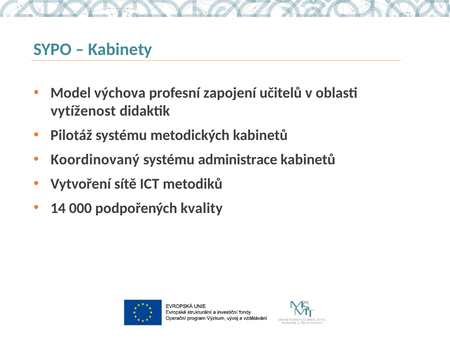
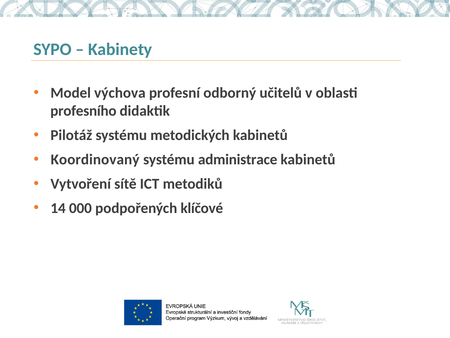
zapojení: zapojení -> odborný (230, 93)
vytíženost: vytíženost -> profesního (83, 111)
kvality: kvality -> klíčové (202, 208)
